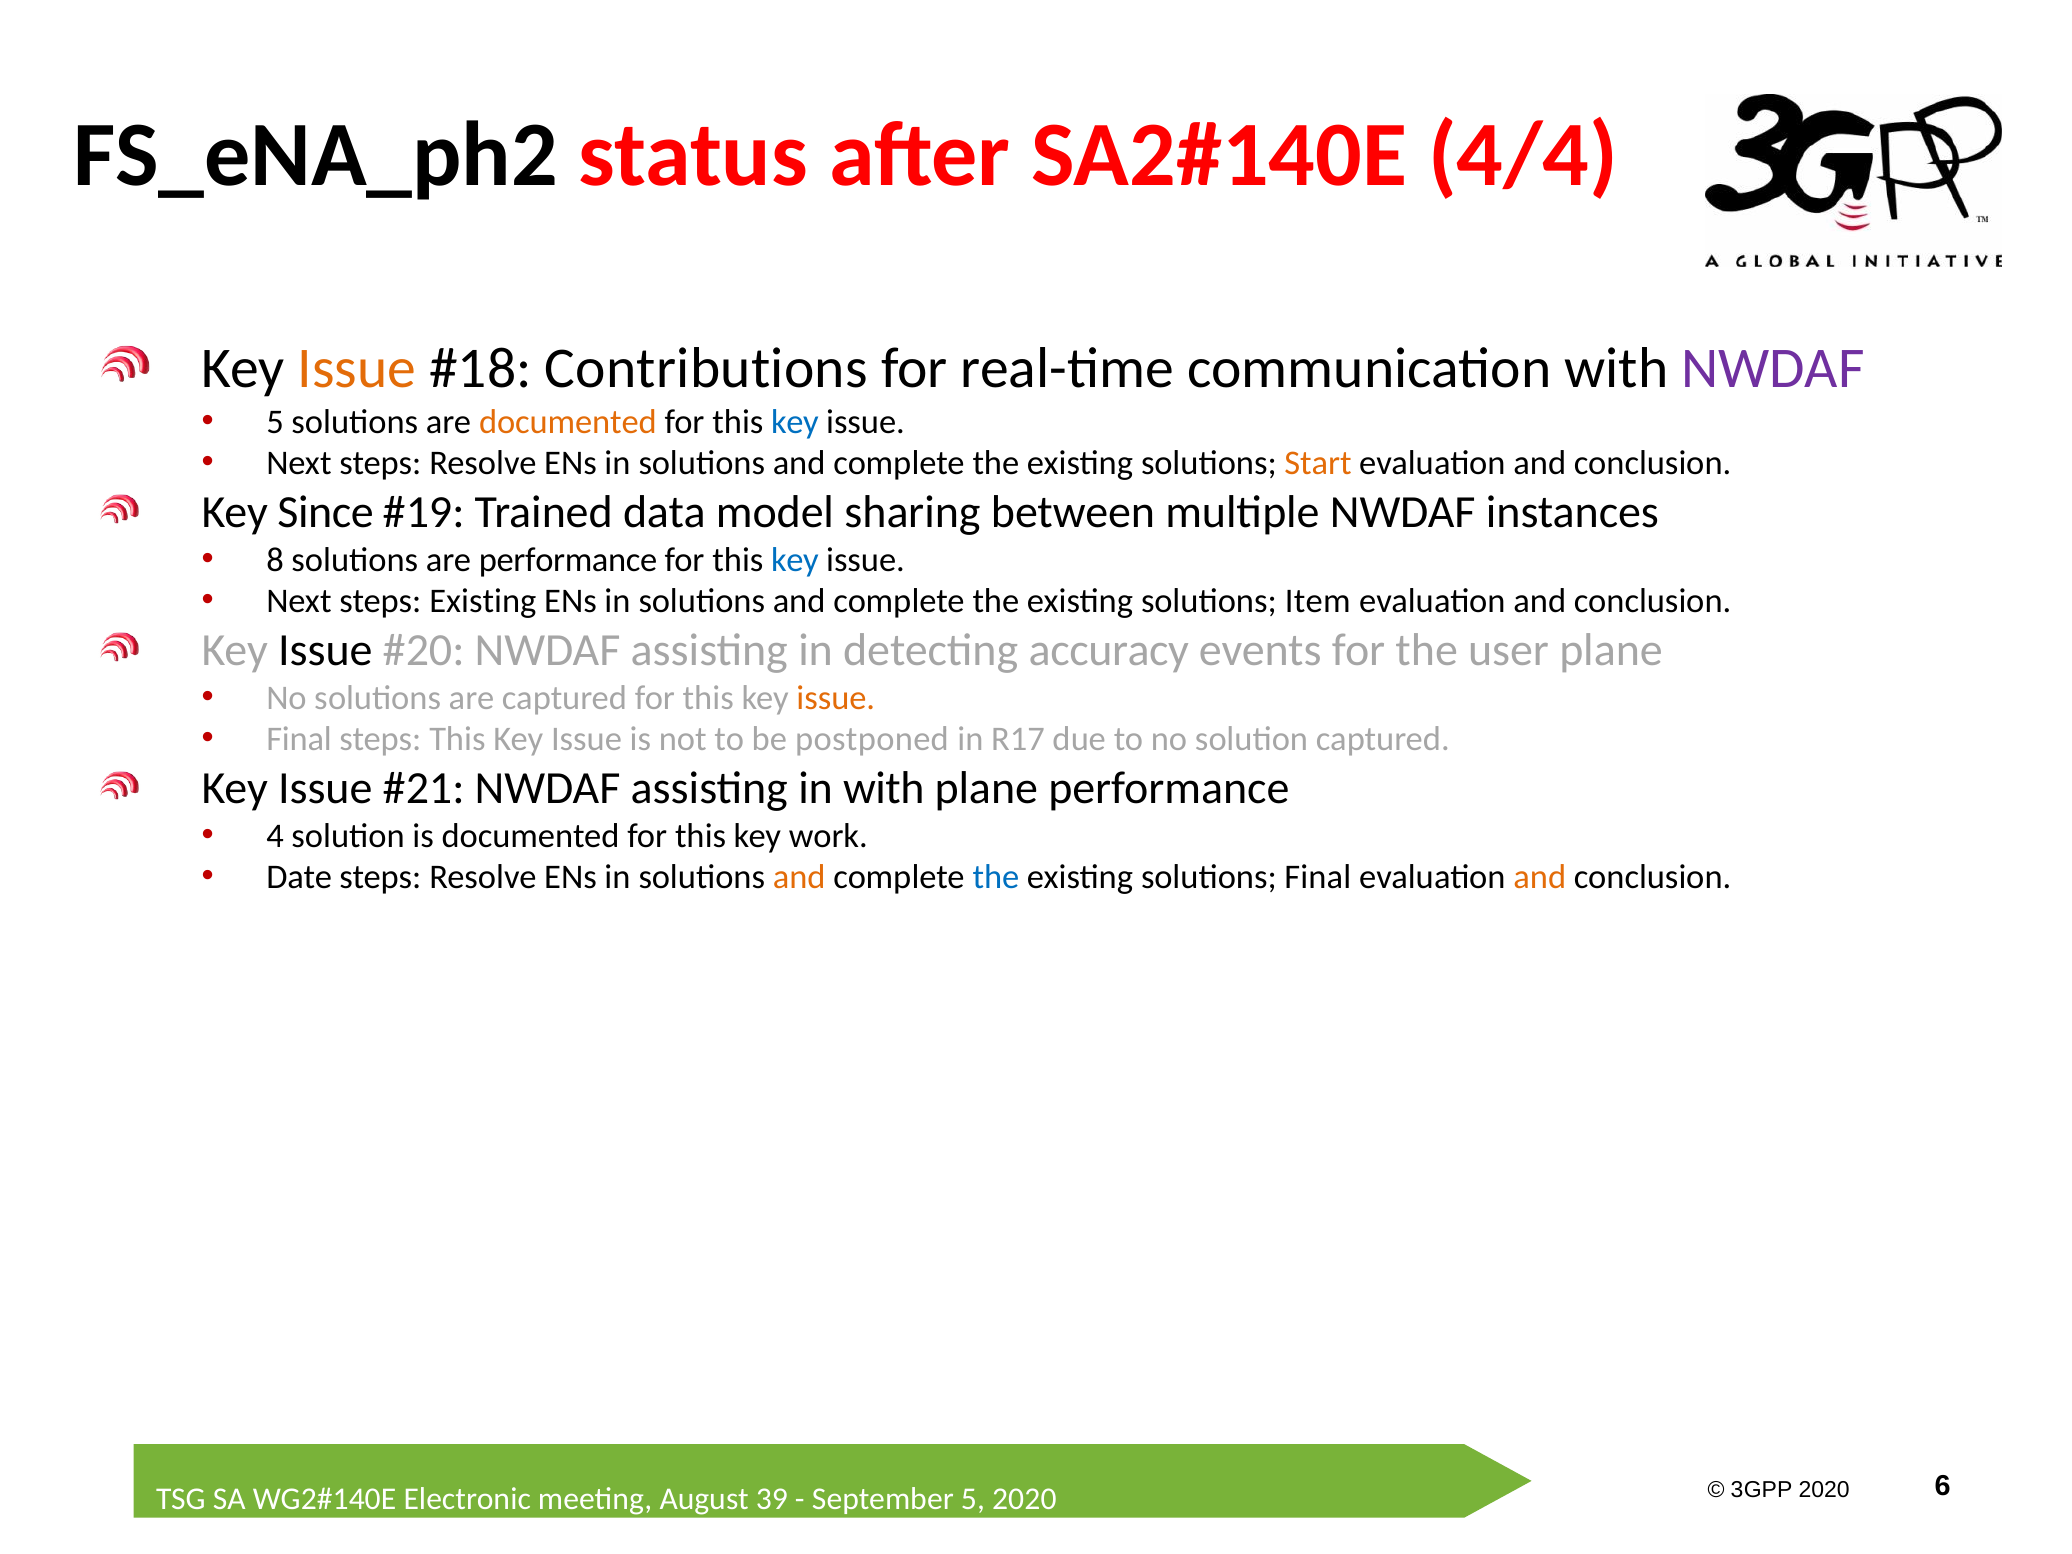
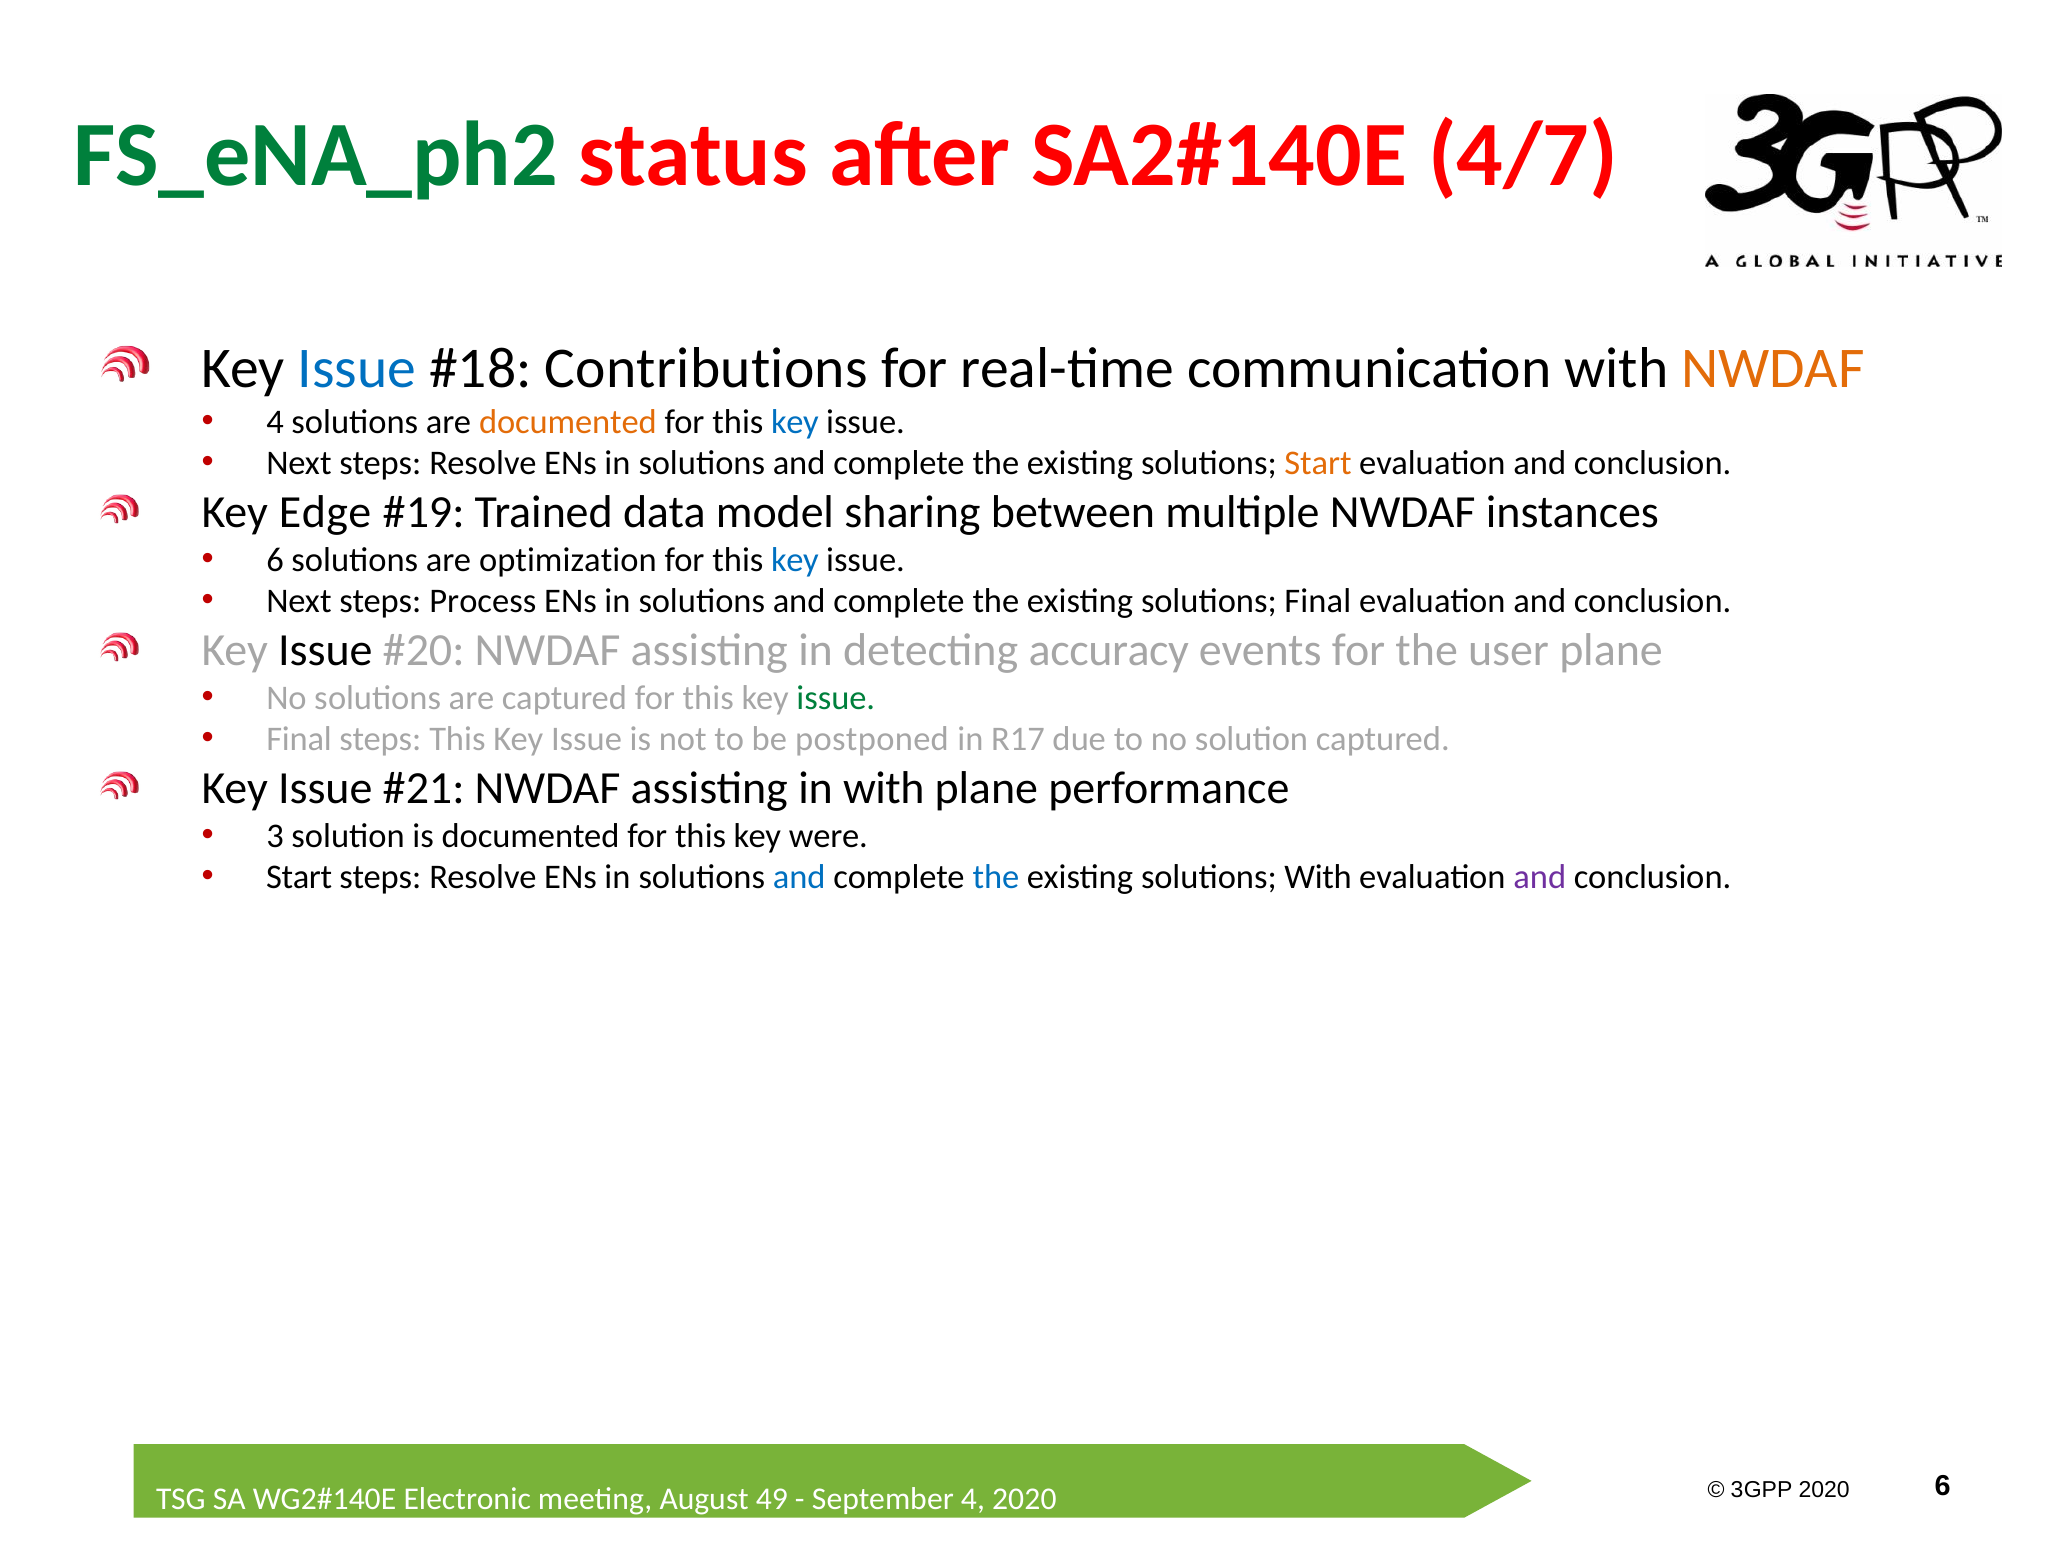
FS_eNA_ph2 colour: black -> green (315, 155)
4/4: 4/4 -> 4/7 (1523, 155)
Issue colour: orange -> blue (357, 368)
NWDAF colour: purple -> orange (1773, 368)
5: 5 -> 4 (275, 422)
Since: Since -> Edge (325, 512)
8: 8 -> 6 (275, 560)
are performance: performance -> optimization (568, 560)
steps Existing: Existing -> Process (483, 601)
solutions Item: Item -> Final (1318, 601)
issue colour: orange -> green (836, 698)
4: 4 -> 3 (275, 836)
work: work -> were (828, 836)
Date: Date -> Start (299, 877)
and colour: orange -> blue (799, 877)
solutions Final: Final -> With (1318, 877)
and colour: orange -> purple (1540, 877)
39: 39 -> 49 (772, 1499)
5: 5 -> 4 (973, 1499)
